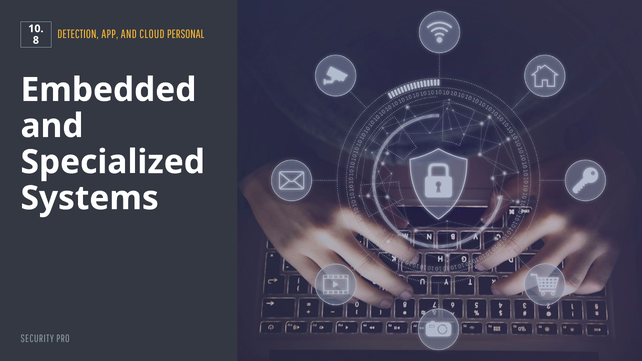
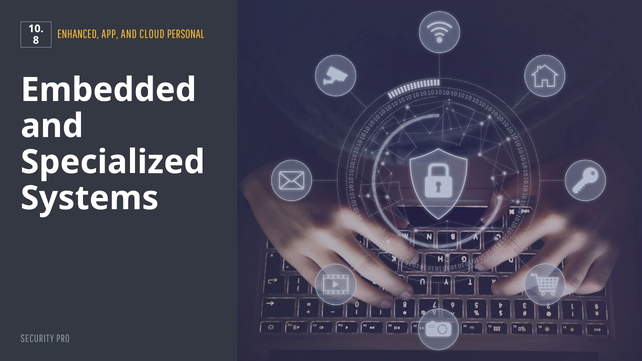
DETECTION: DETECTION -> ENHANCED (78, 34)
